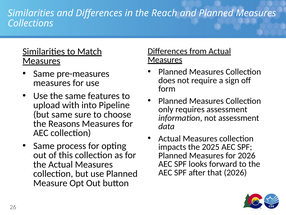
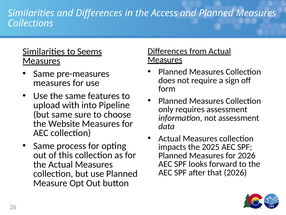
Reach: Reach -> Access (164, 13)
Match: Match -> Seems (90, 51)
Reasons: Reasons -> Website (64, 123)
